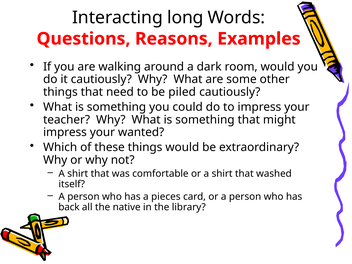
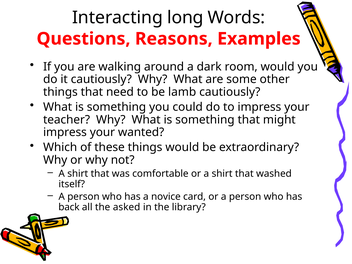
piled: piled -> lamb (182, 92)
pieces: pieces -> novice (166, 197)
native: native -> asked (127, 207)
